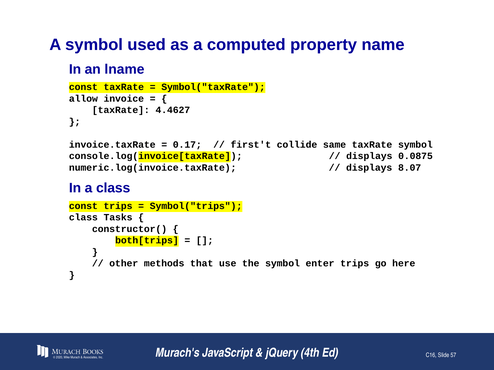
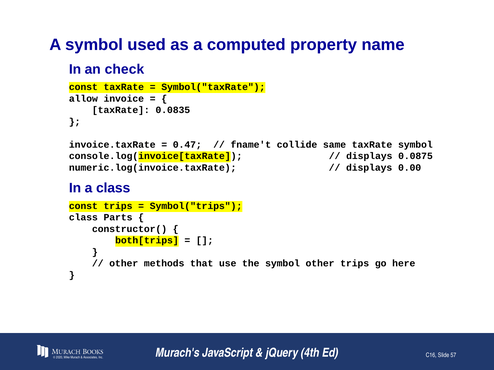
lname: lname -> check (124, 69)
4.4627: 4.4627 -> 0.0835 (173, 110)
0.17: 0.17 -> 0.47 (187, 145)
first't: first't -> fname't (251, 145)
8.07: 8.07 -> 0.00 (410, 168)
Tasks: Tasks -> Parts (118, 218)
symbol enter: enter -> other (320, 264)
